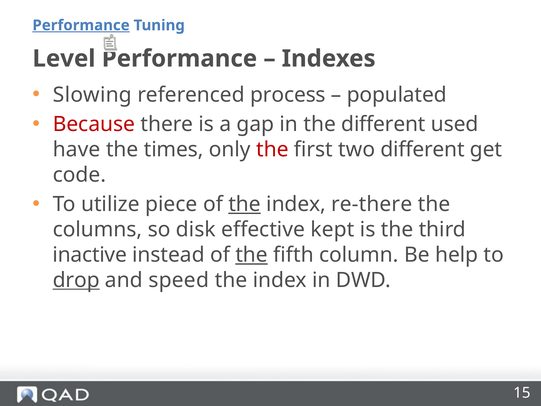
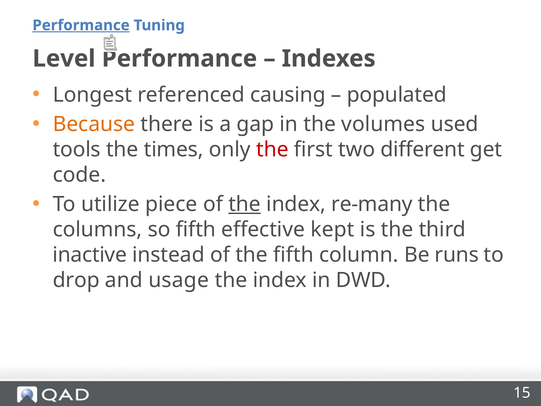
Slowing: Slowing -> Longest (92, 95)
process: process -> causing (288, 95)
Because colour: red -> orange (94, 124)
the different: different -> volumes (383, 124)
have: have -> tools (77, 149)
re-there: re-there -> re-many (372, 204)
so disk: disk -> fifth (196, 229)
the underline: present -> none (252, 255)
help: help -> runs (457, 255)
drop underline: present -> none (76, 280)
speed: speed -> usage (179, 280)
